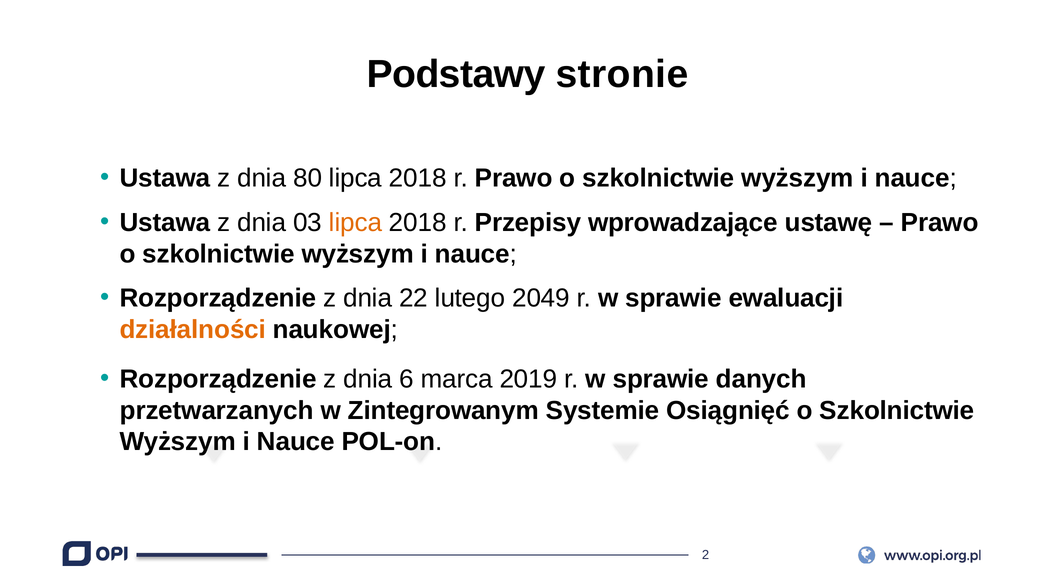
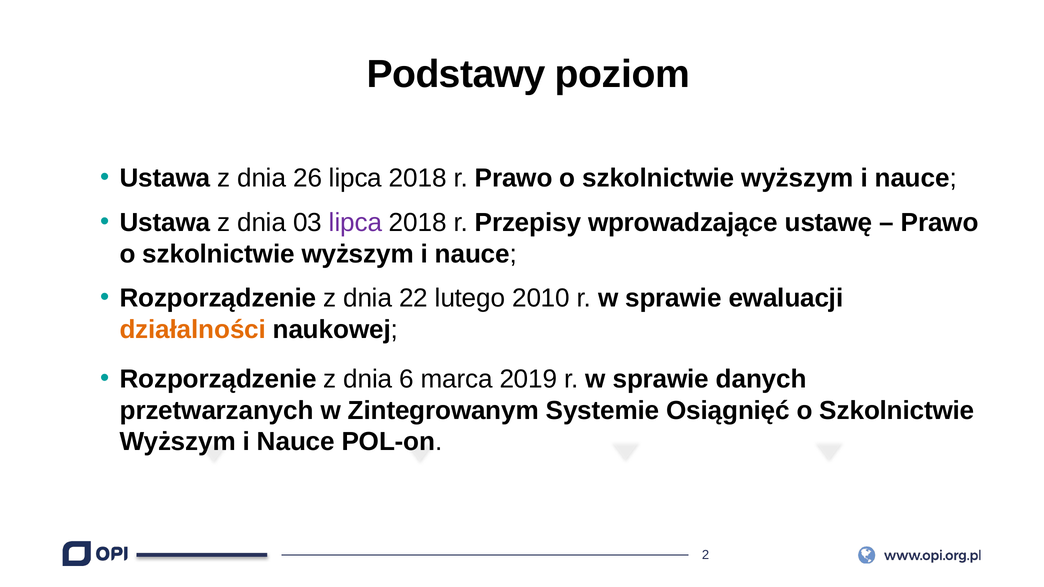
stronie: stronie -> poziom (622, 74)
80: 80 -> 26 (308, 178)
lipca colour: orange -> purple (355, 223)
2049: 2049 -> 2010 (541, 298)
